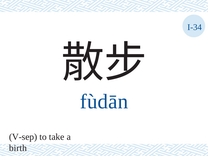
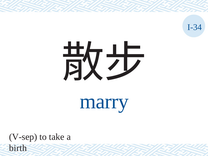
fùdān: fùdān -> marry (104, 102)
